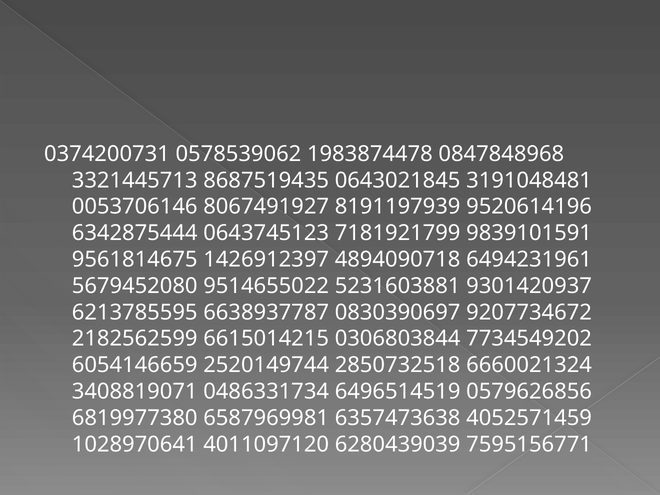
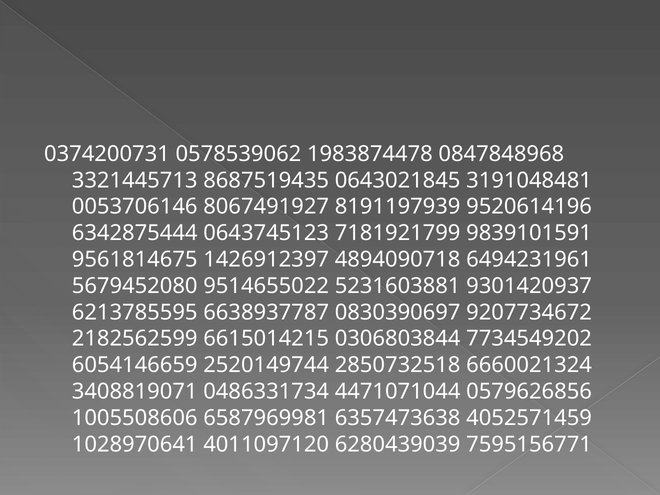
6496514519: 6496514519 -> 4471071044 (398, 391)
6819977380: 6819977380 -> 1005508606 (135, 418)
